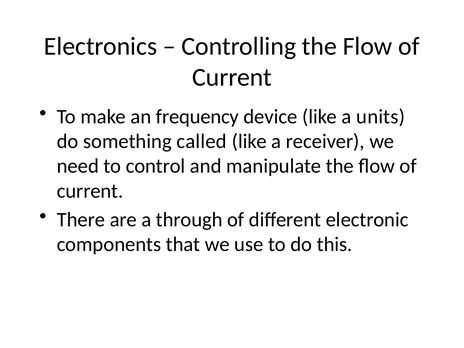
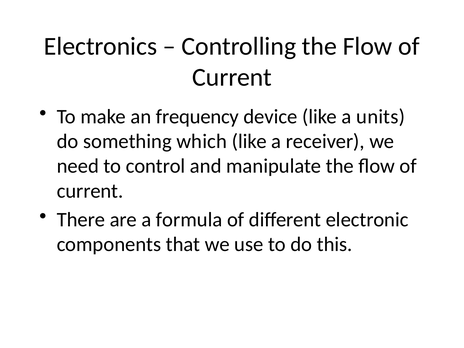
called: called -> which (202, 141)
through: through -> formula (189, 220)
